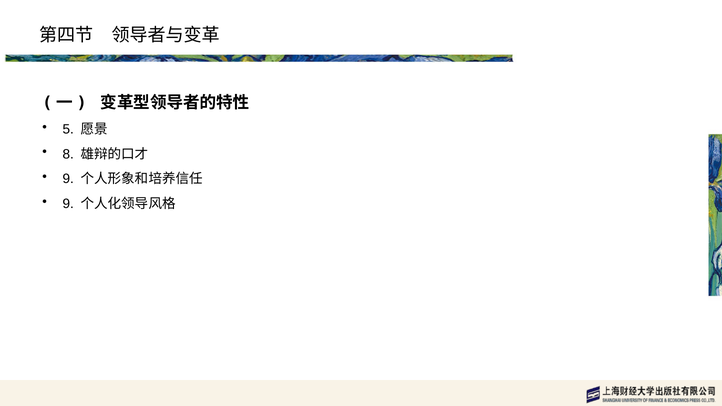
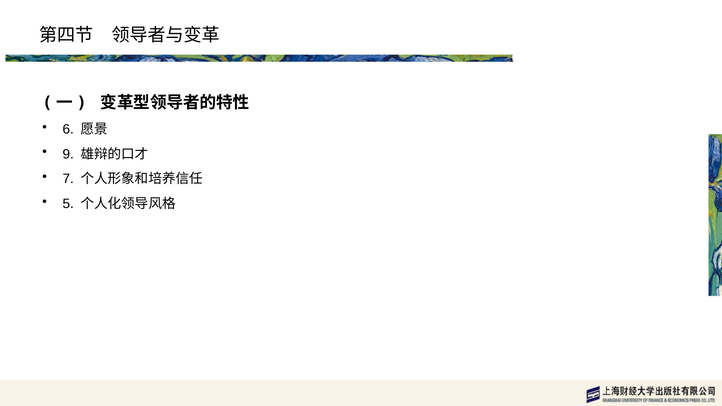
5: 5 -> 6 (68, 129)
8: 8 -> 9 (68, 154)
9: 9 -> 7 (68, 179)
9: 9 -> 5 (68, 204)
